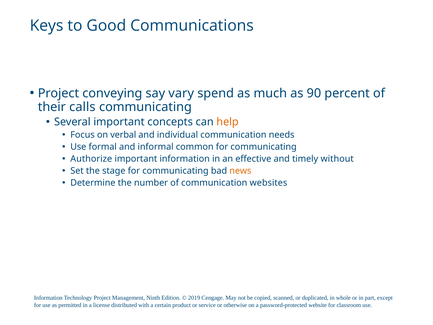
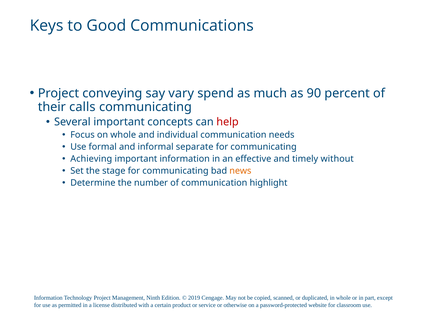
help colour: orange -> red (228, 122)
on verbal: verbal -> whole (123, 135)
common: common -> separate (195, 147)
Authorize: Authorize -> Achieving (91, 159)
websites: websites -> highlight (269, 183)
